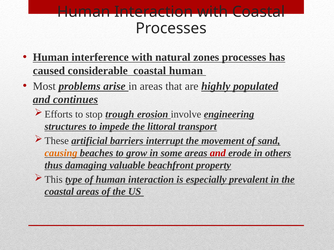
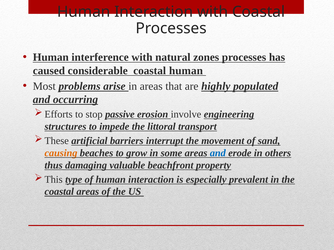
continues: continues -> occurring (75, 100)
trough: trough -> passive (120, 114)
and colour: red -> blue (218, 153)
